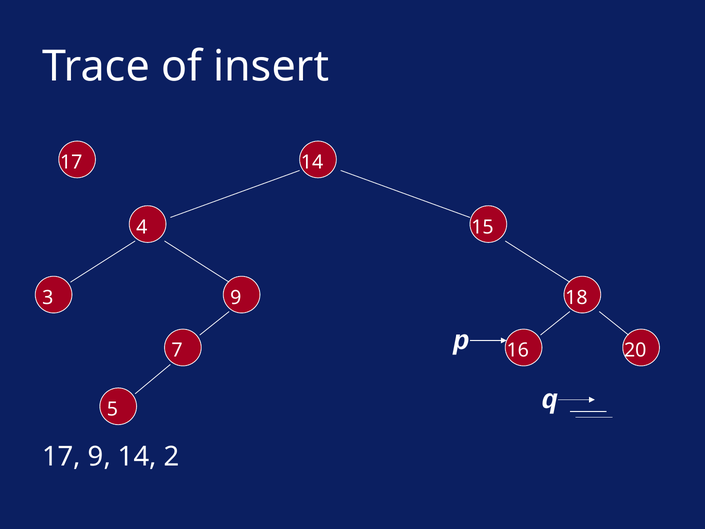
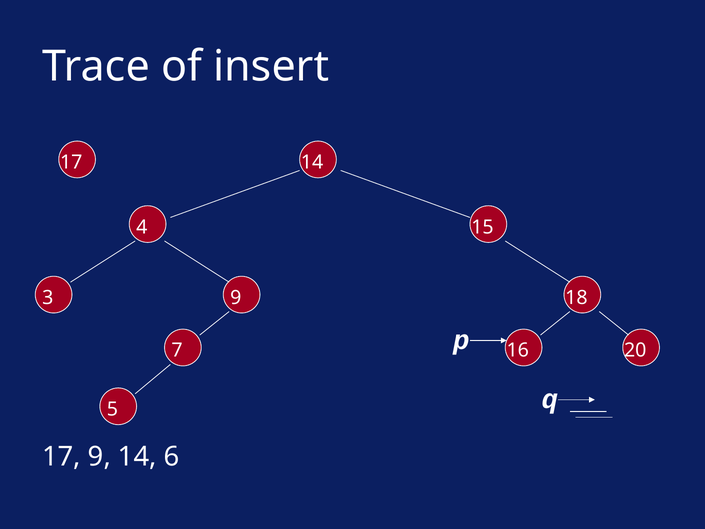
2: 2 -> 6 (172, 457)
